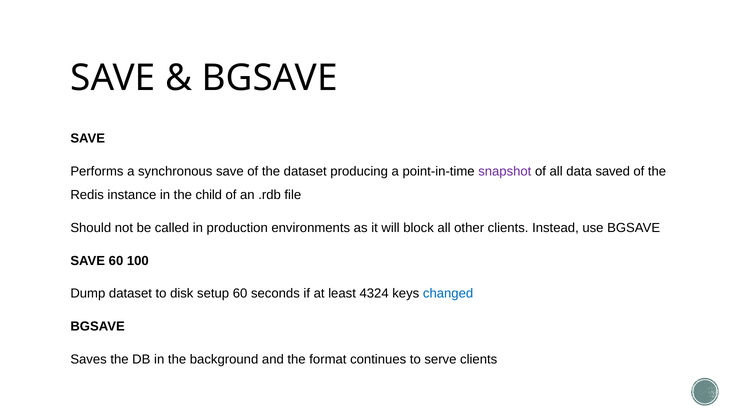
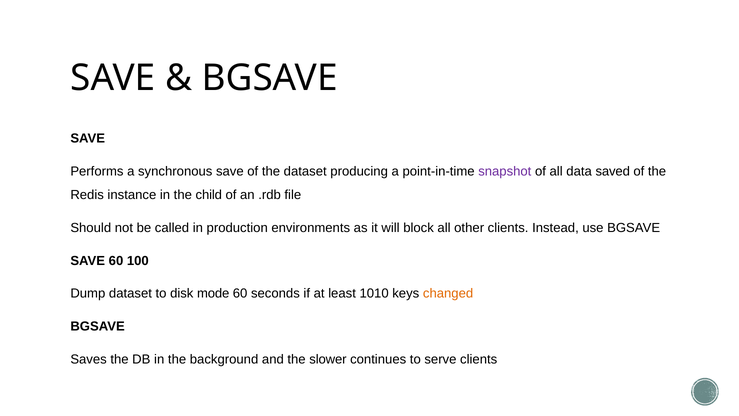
setup: setup -> mode (213, 293)
4324: 4324 -> 1010 (374, 293)
changed colour: blue -> orange (448, 293)
format: format -> slower (328, 359)
